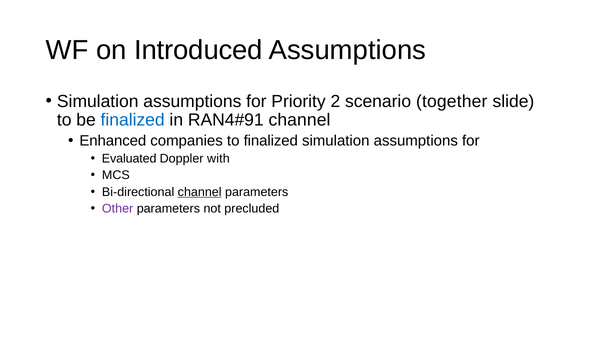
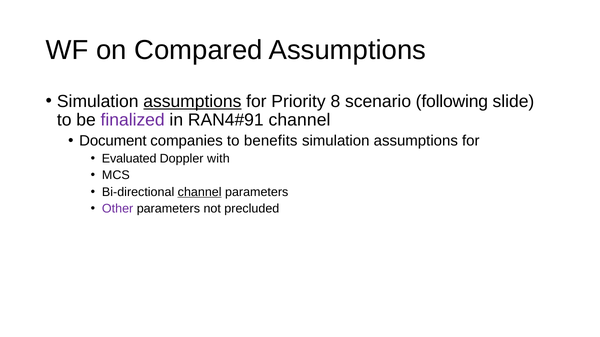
Introduced: Introduced -> Compared (198, 50)
assumptions underline: none -> present (192, 101)
2: 2 -> 8 (335, 101)
together: together -> following (452, 101)
finalized colour: blue -> purple (133, 120)
Enhanced: Enhanced -> Document (113, 141)
to finalized: finalized -> benefits (271, 141)
